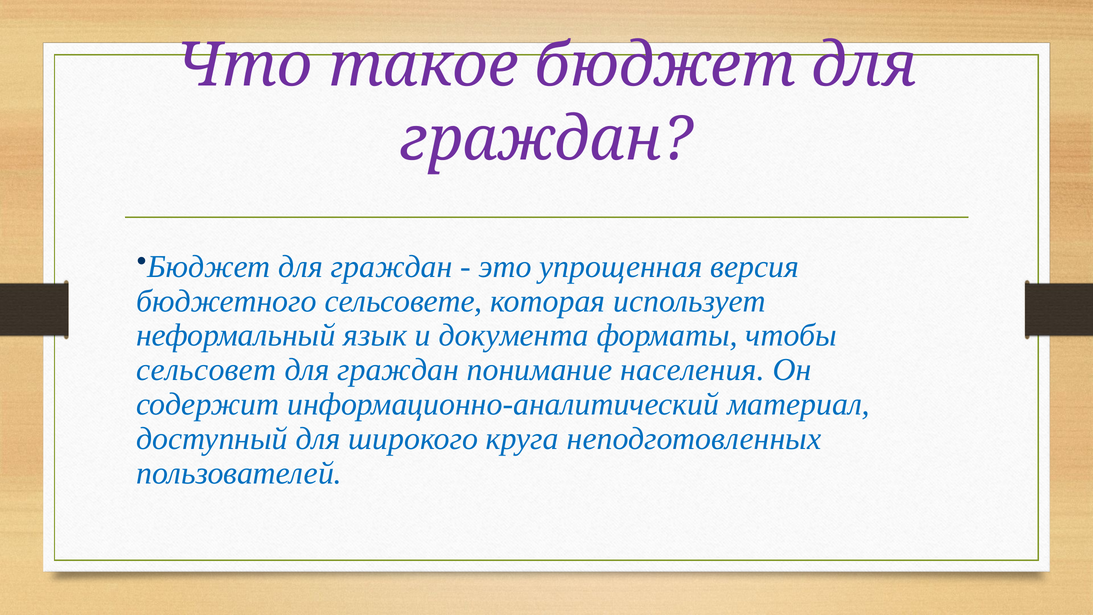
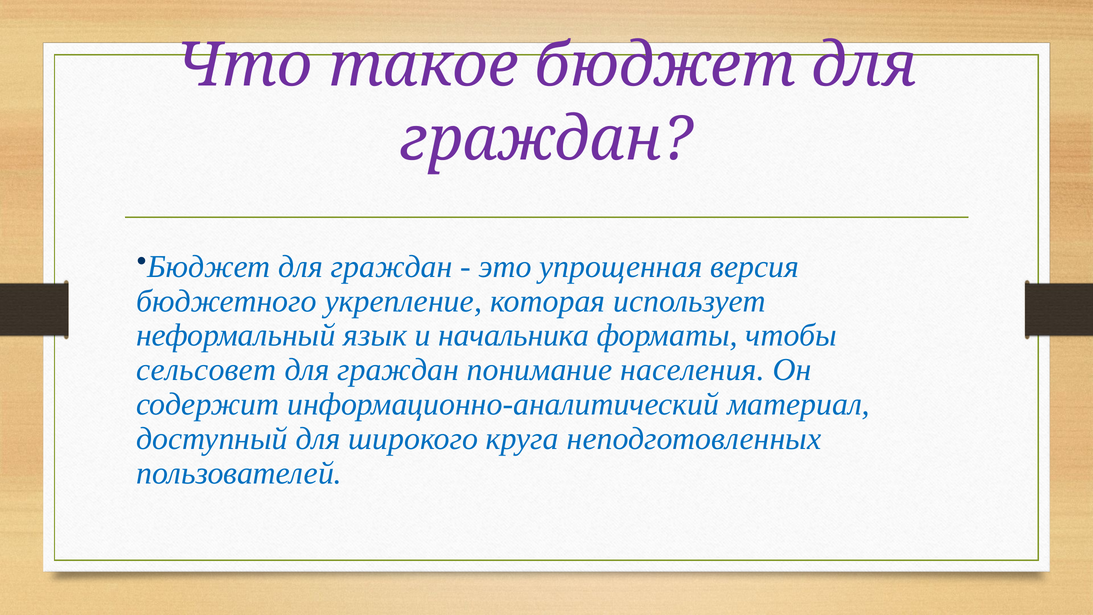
сельсовете: сельсовете -> укрепление (403, 301)
документа: документа -> начальника (514, 335)
